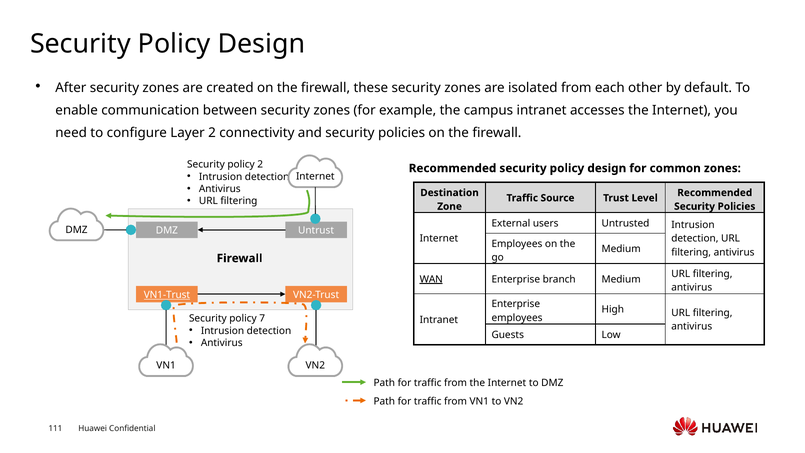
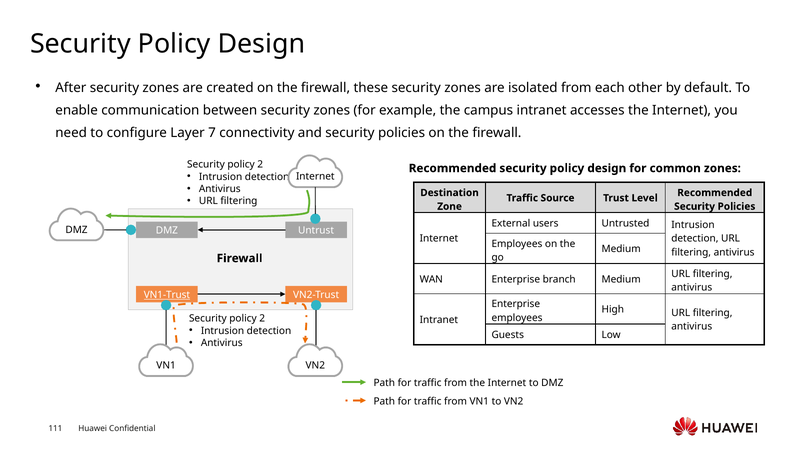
Layer 2: 2 -> 7 (212, 133)
WAN underline: present -> none (431, 279)
7: 7 -> 2 (262, 318)
